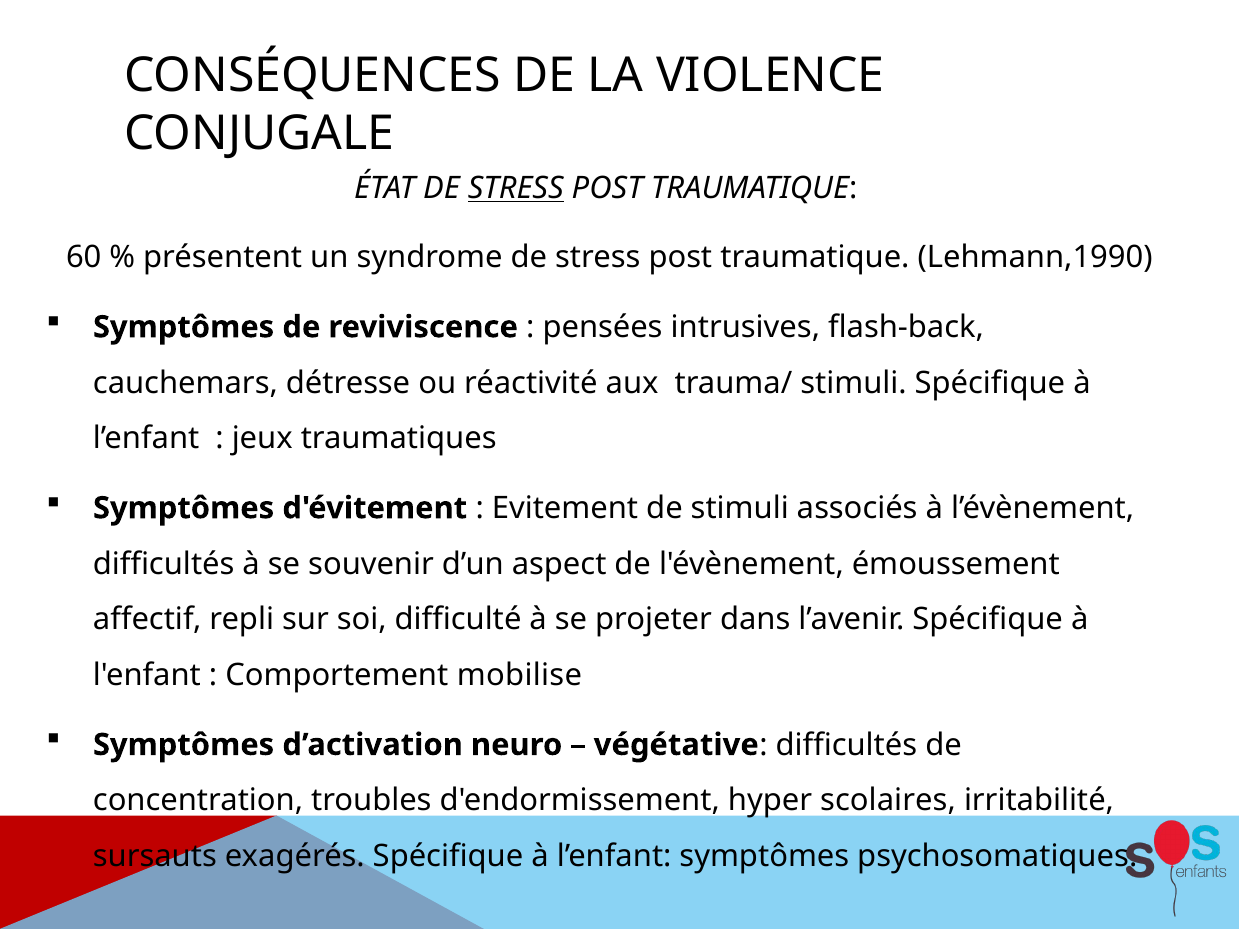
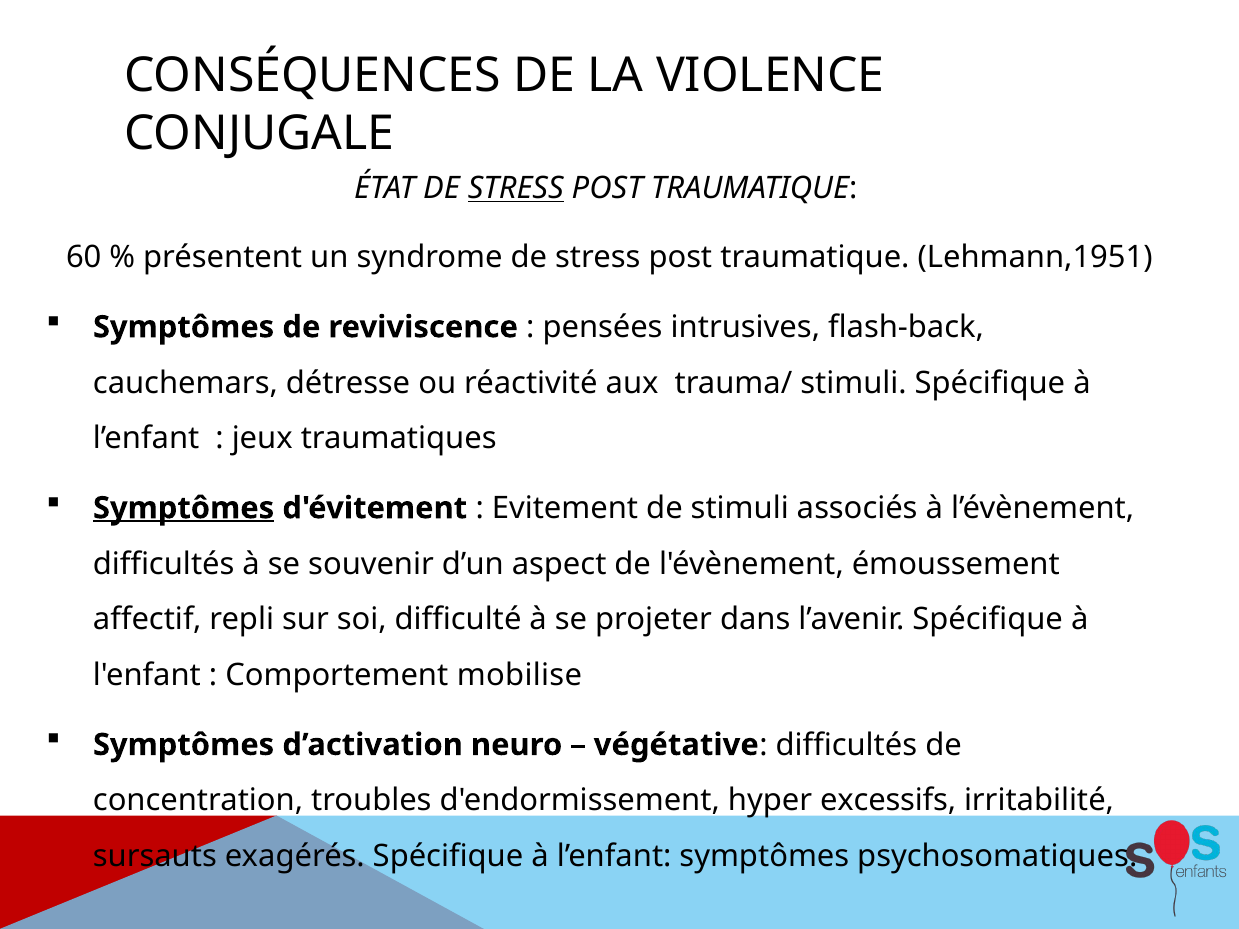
Lehmann,1990: Lehmann,1990 -> Lehmann,1951 (1035, 258)
Symptômes underline: none -> present (184, 508)
scolaires: scolaires -> excessifs (888, 801)
